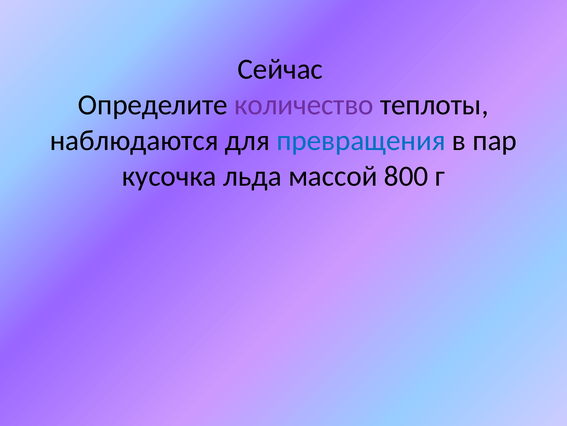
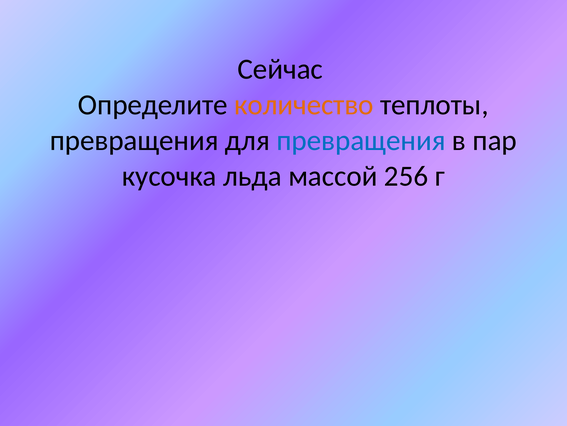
количество colour: purple -> orange (304, 105)
наблюдаются: наблюдаются -> превращения (134, 140)
800: 800 -> 256 (406, 176)
